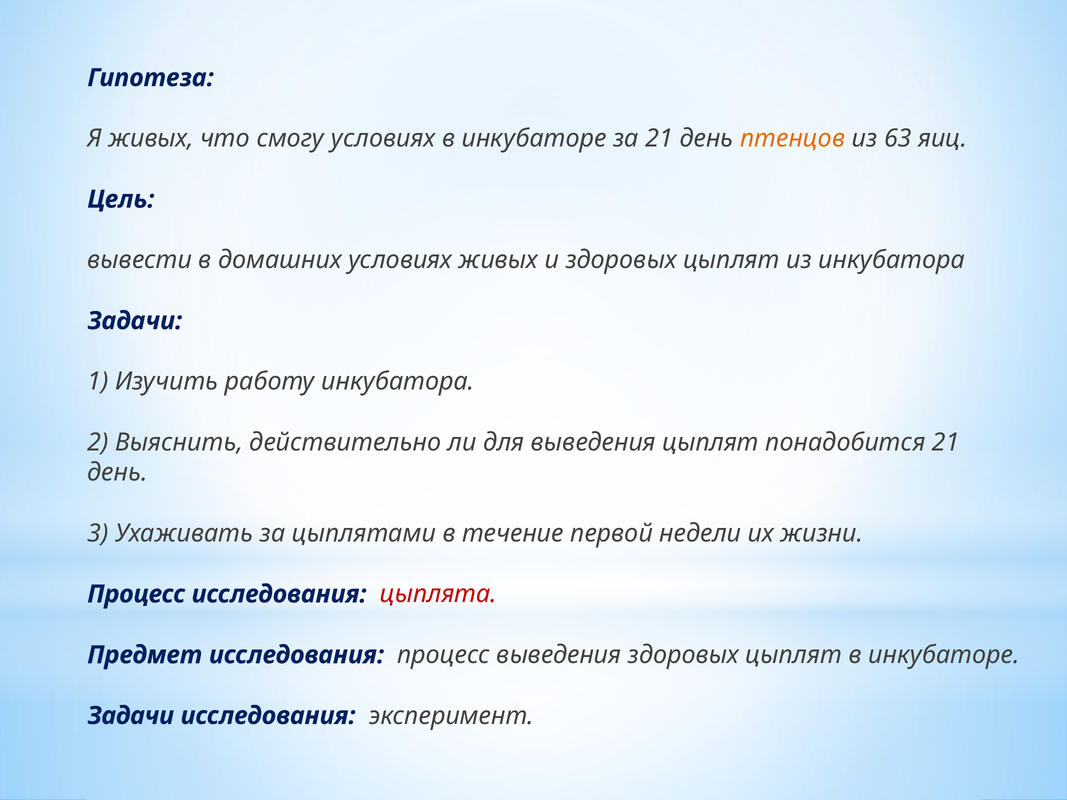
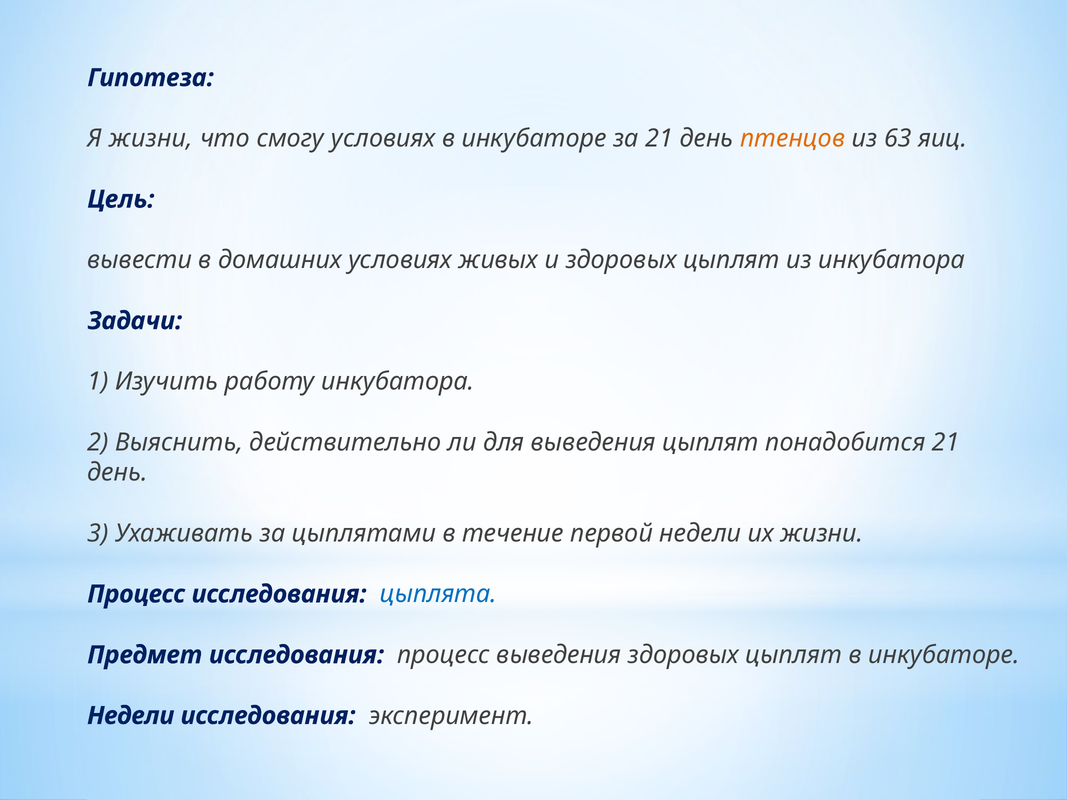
Я живых: живых -> жизни (151, 139)
цыплята colour: red -> blue (438, 594)
Задачи: Задачи -> Недели (131, 716)
